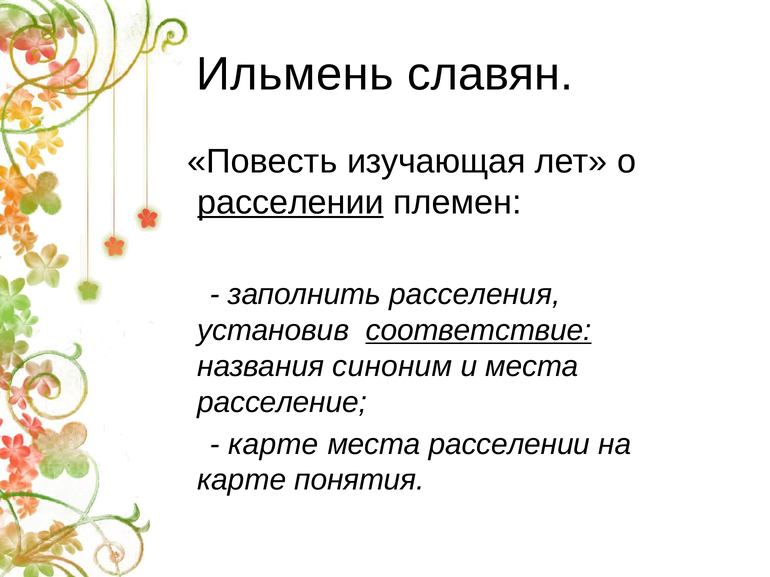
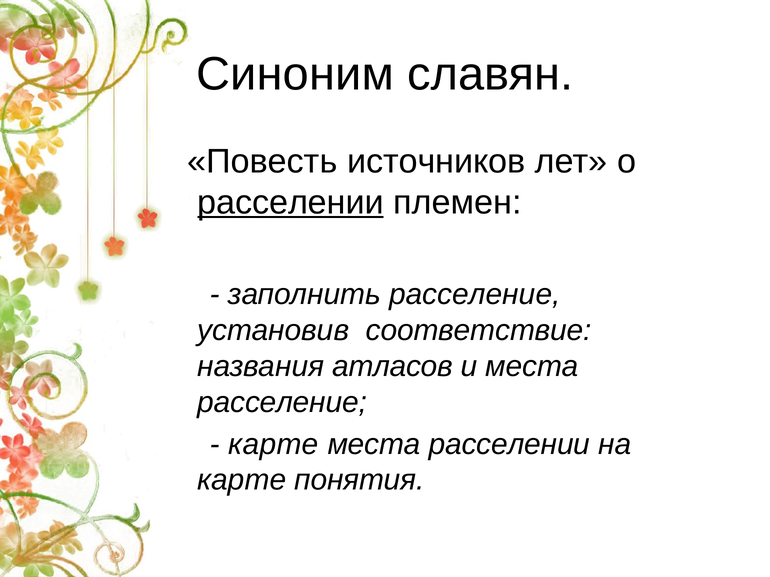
Ильмень: Ильмень -> Синоним (295, 75)
изучающая: изучающая -> источников (436, 162)
заполнить расселения: расселения -> расселение (475, 295)
соответствие underline: present -> none (479, 331)
синоним: синоним -> атласов (393, 367)
